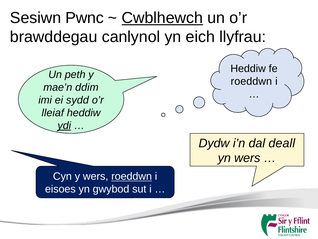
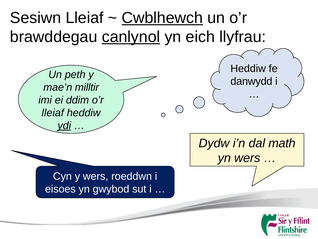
Sesiwn Pwnc: Pwnc -> Lleiaf (85, 18)
canlynol underline: none -> present (131, 37)
roeddwn: roeddwn -> danwydd (251, 81)
ddim: ddim -> milltir (87, 87)
sydd: sydd -> ddim (78, 100)
deall: deall -> math (282, 143)
roeddwn underline: present -> none (132, 176)
